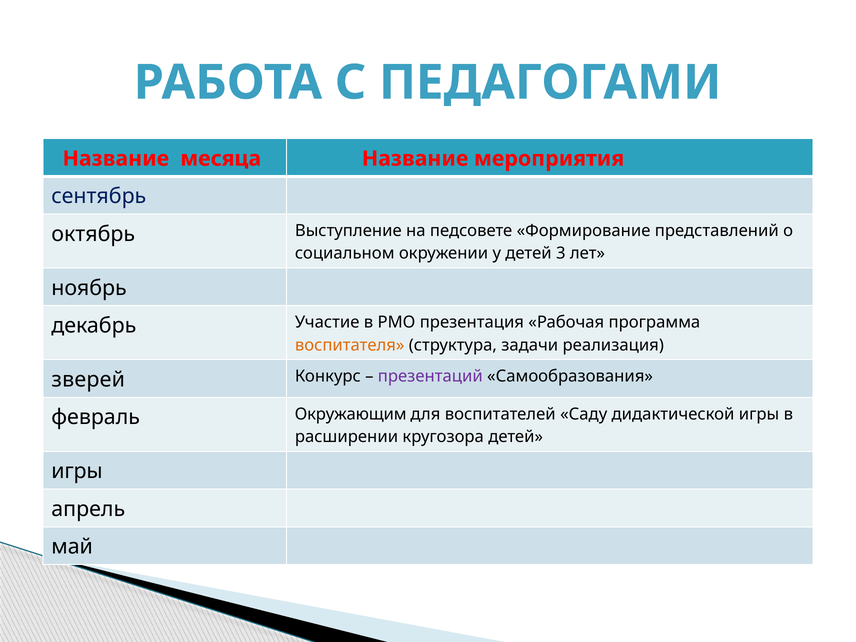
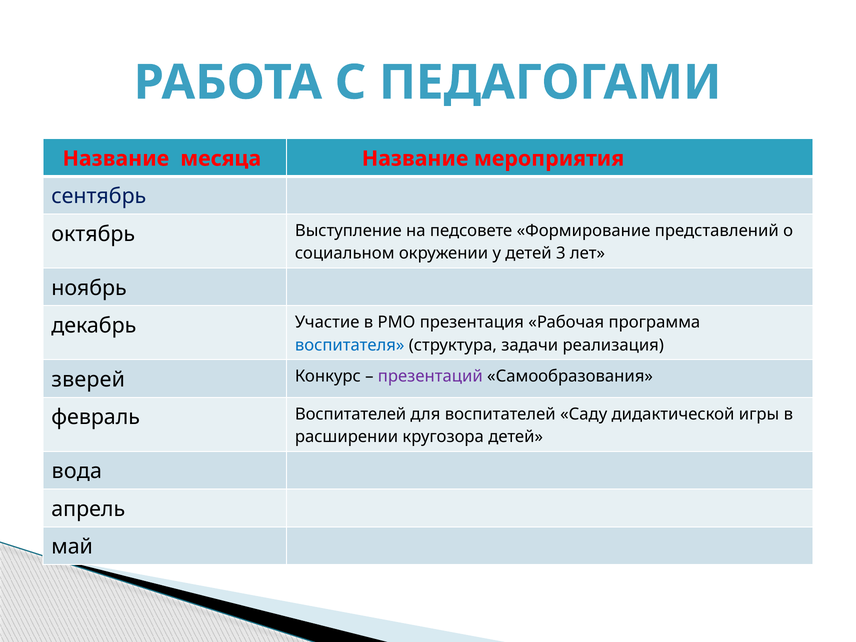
воспитателя colour: orange -> blue (350, 345)
февраль Окружающим: Окружающим -> Воспитателей (351, 414)
игры: игры -> вода (77, 471)
